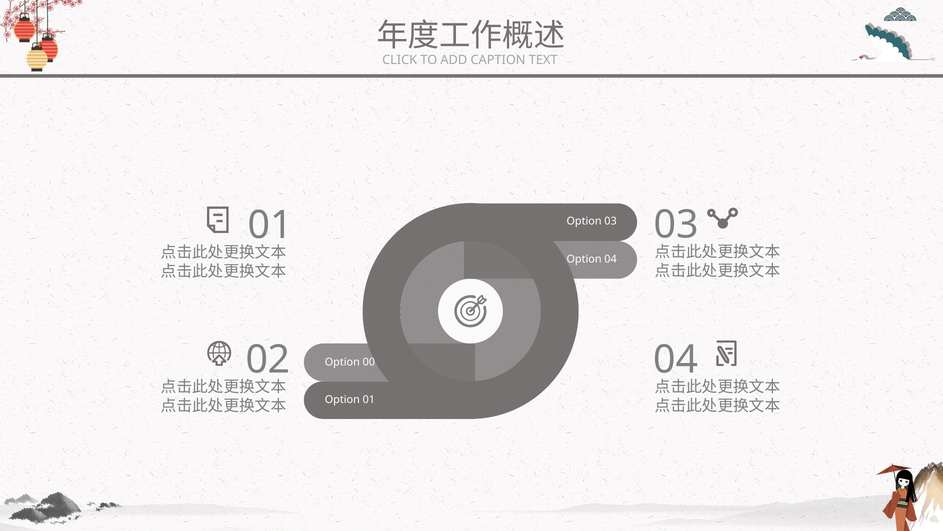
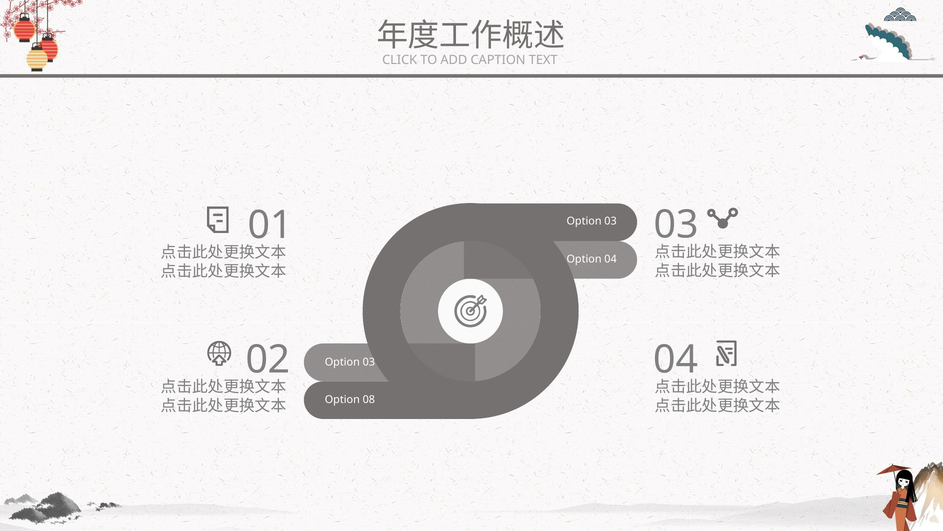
00: 00 -> 03 (369, 362)
Option 01: 01 -> 08 (369, 400)
